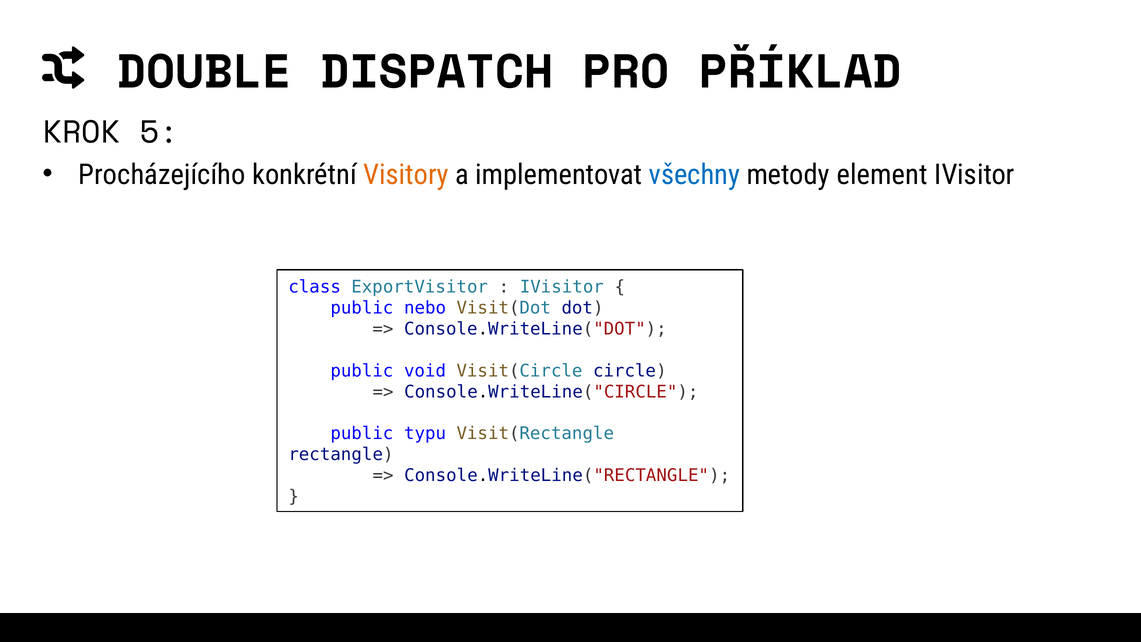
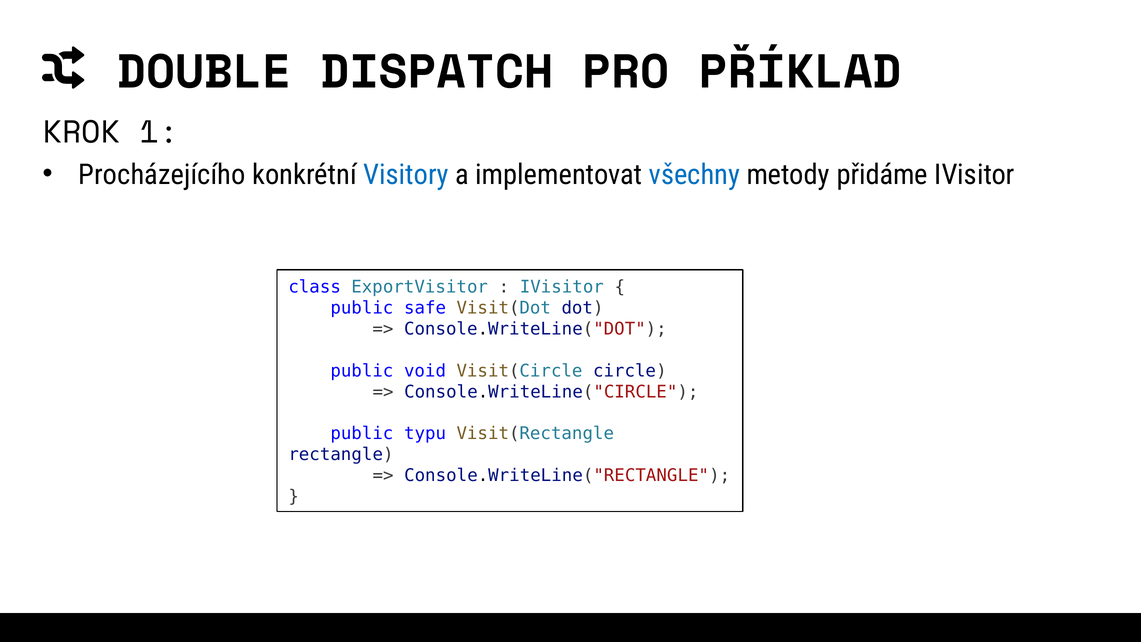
5: 5 -> 1 (159, 132)
Visitory colour: orange -> blue (406, 175)
element: element -> přidáme (882, 175)
nebo: nebo -> safe (425, 308)
